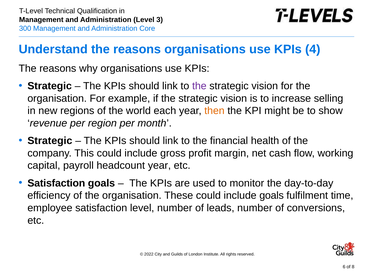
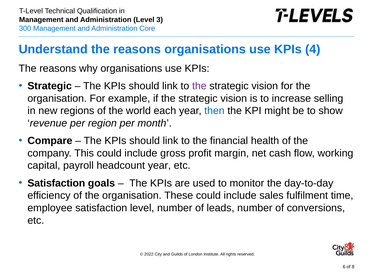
then colour: orange -> blue (214, 111)
Strategic: Strategic -> Compare (50, 141)
include goals: goals -> sales (272, 196)
